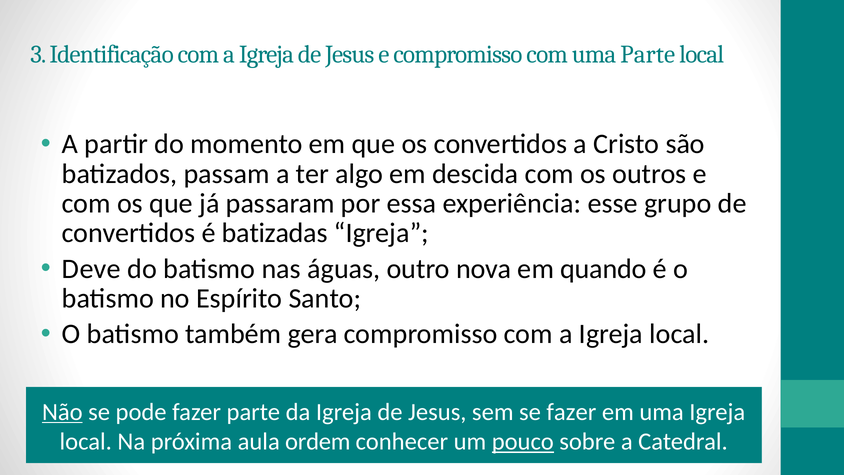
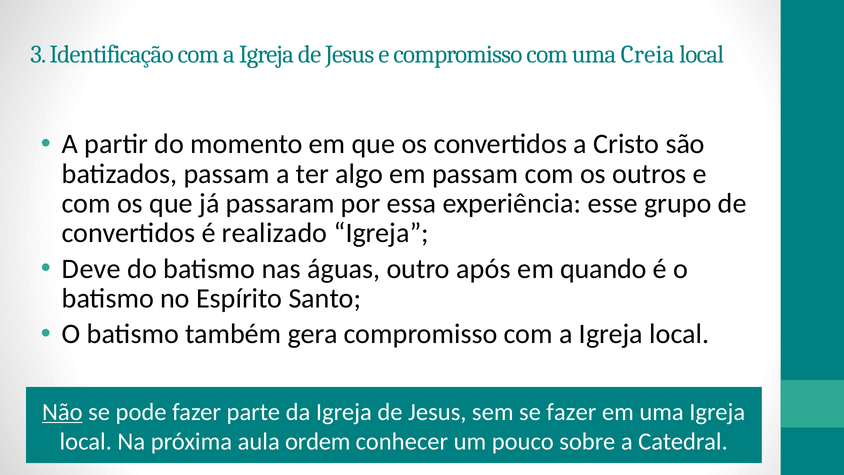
uma Parte: Parte -> Creia (648, 55)
em descida: descida -> passam (475, 174)
batizadas: batizadas -> realizado (275, 233)
nova: nova -> após (484, 269)
pouco underline: present -> none (523, 441)
